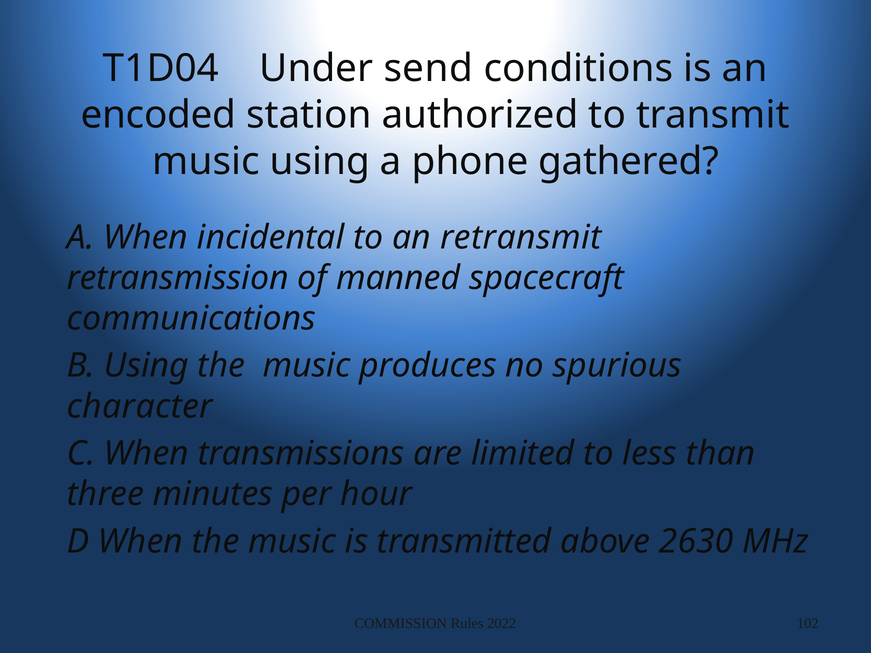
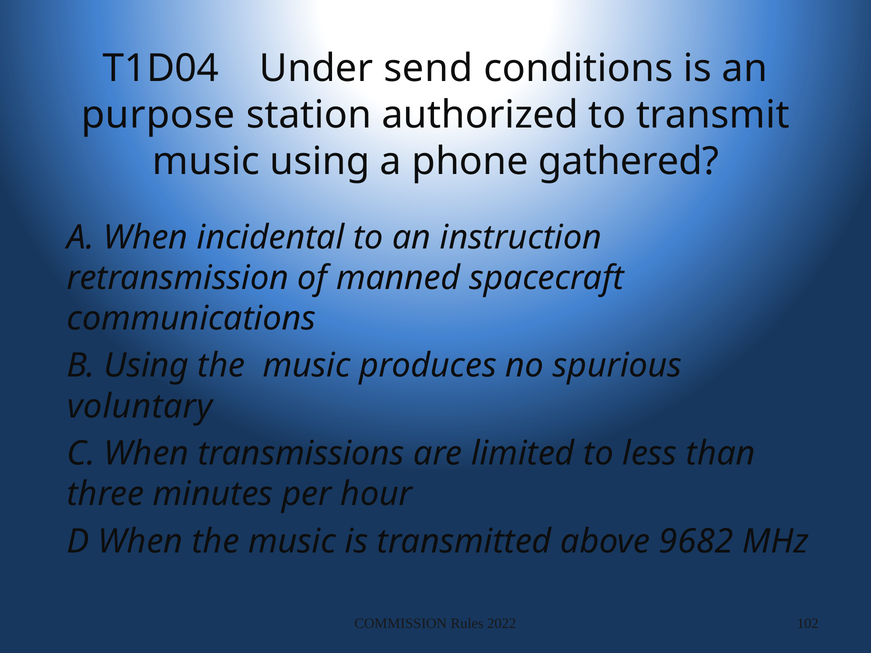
encoded: encoded -> purpose (158, 115)
retransmit: retransmit -> instruction (521, 237)
character: character -> voluntary (140, 407)
2630: 2630 -> 9682 (696, 542)
